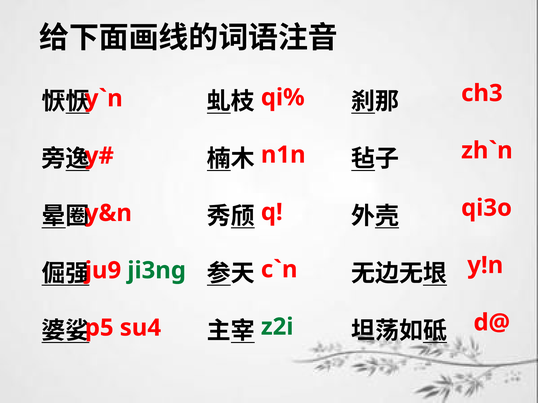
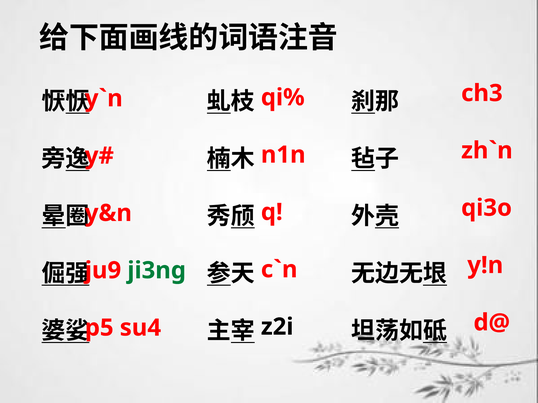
z2i colour: green -> black (277, 327)
